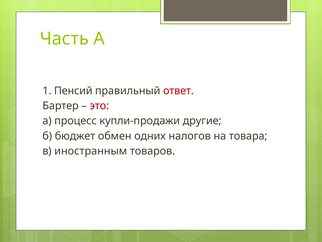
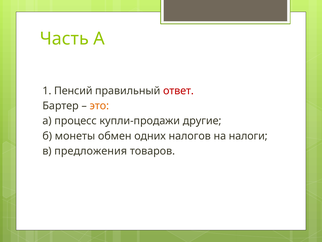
это colour: red -> orange (99, 106)
бюджет: бюджет -> монеты (75, 136)
товара: товара -> налоги (248, 136)
иностранным: иностранным -> предложения (91, 151)
